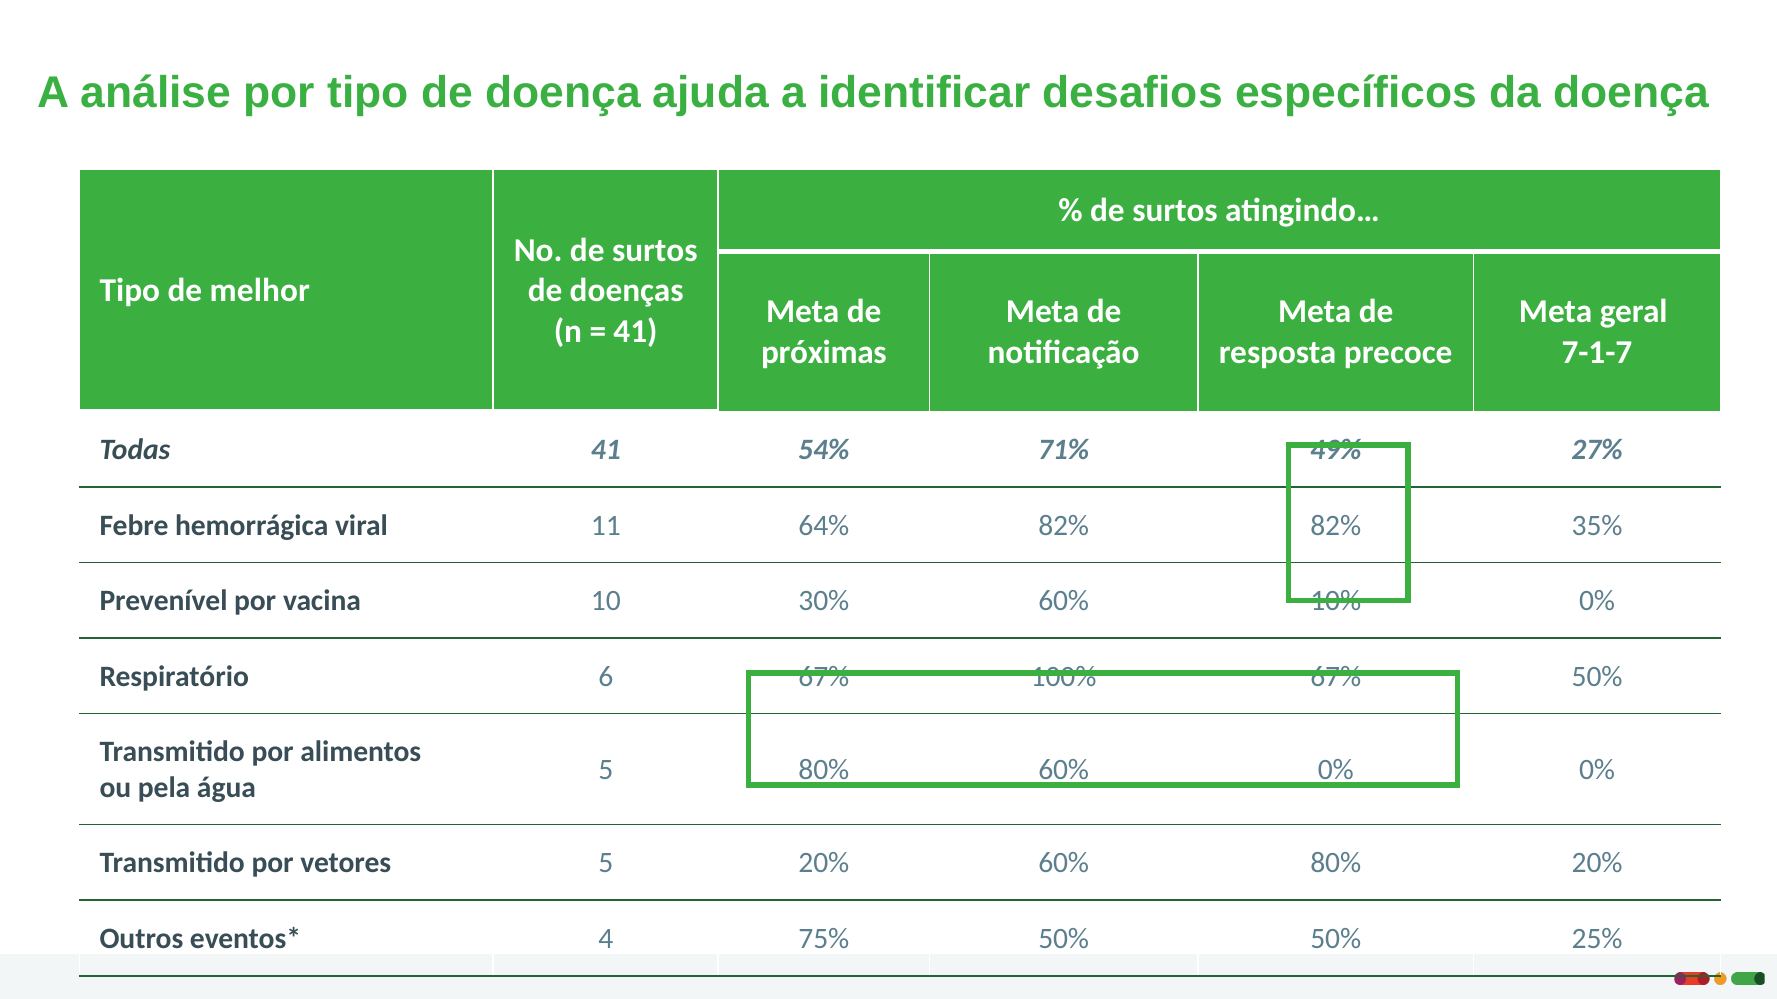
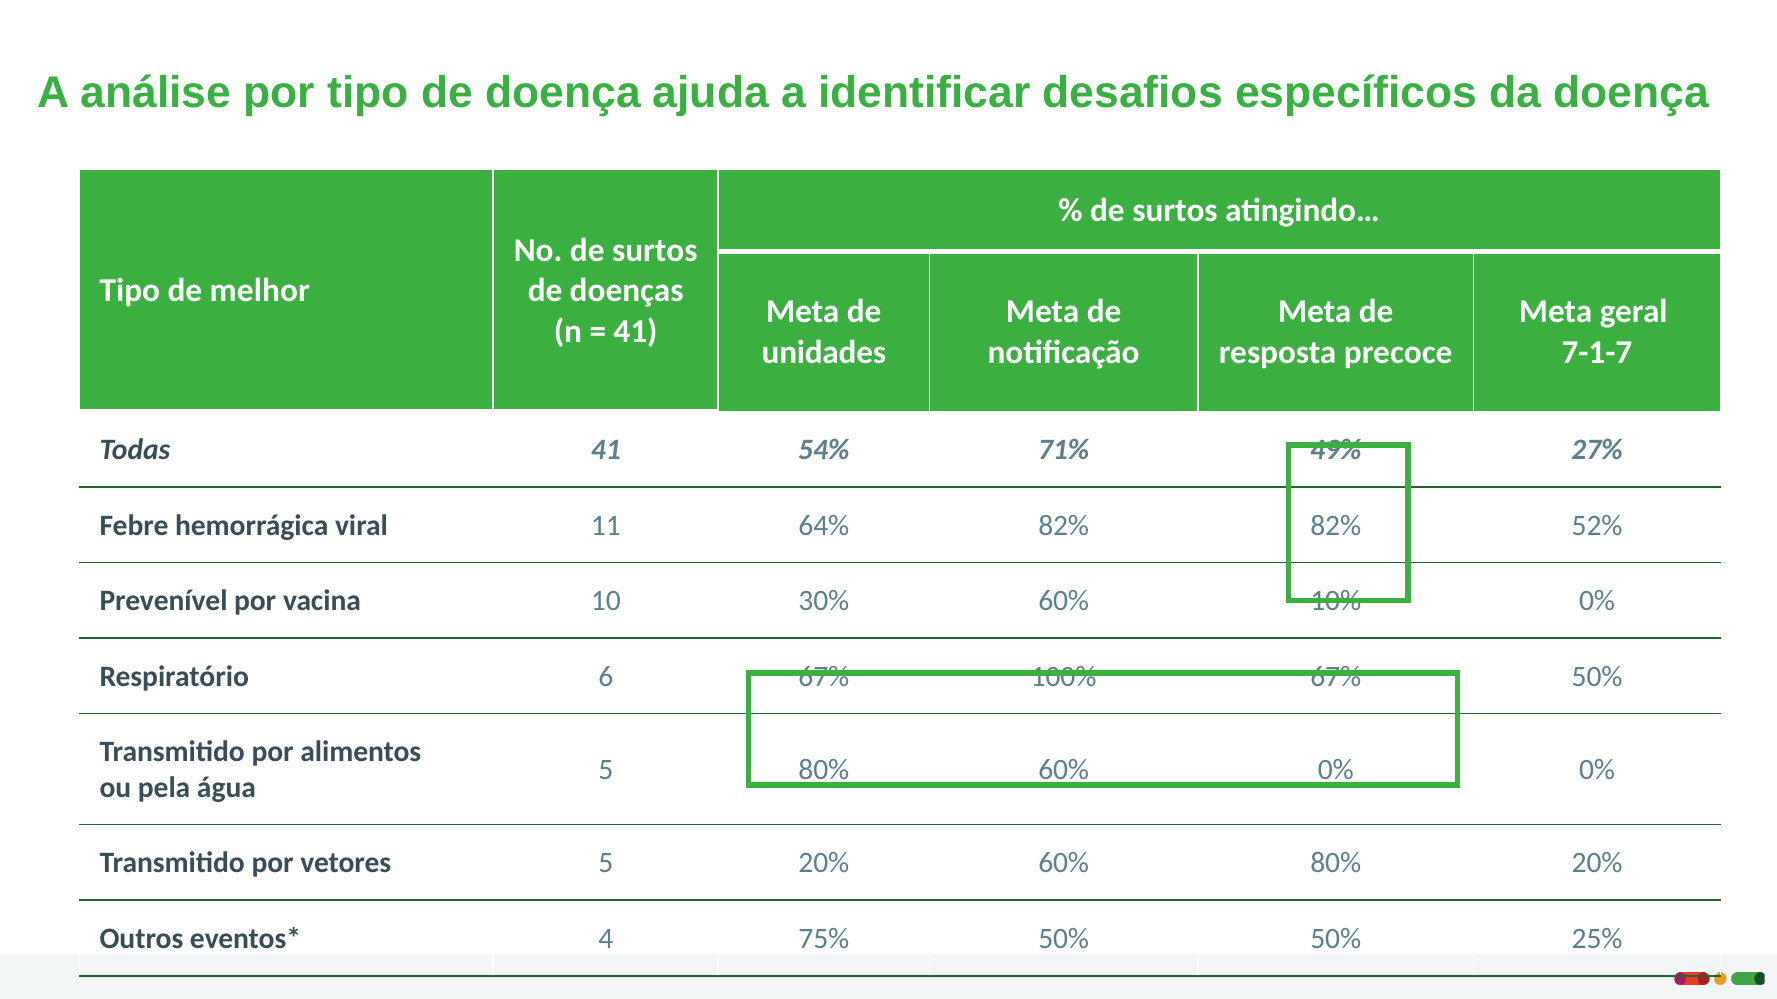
próximas: próximas -> unidades (824, 353)
35%: 35% -> 52% (1597, 526)
